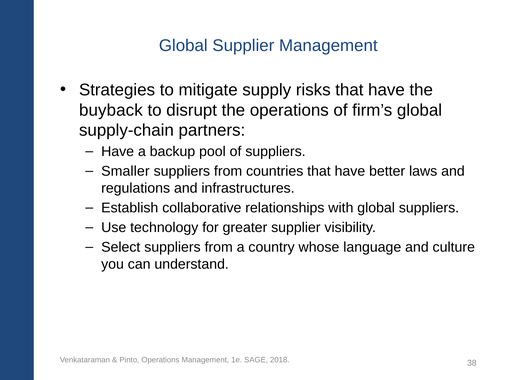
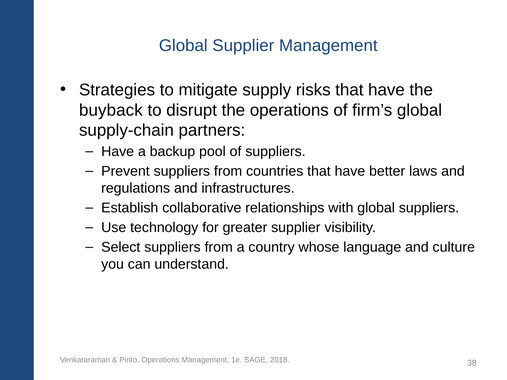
Smaller: Smaller -> Prevent (125, 171)
